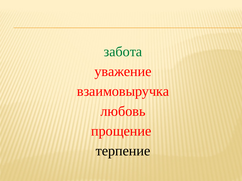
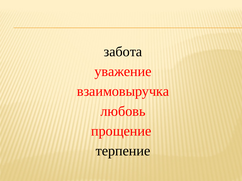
забота colour: green -> black (123, 52)
